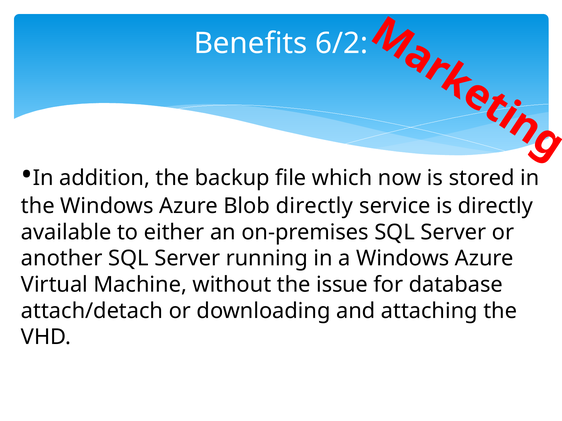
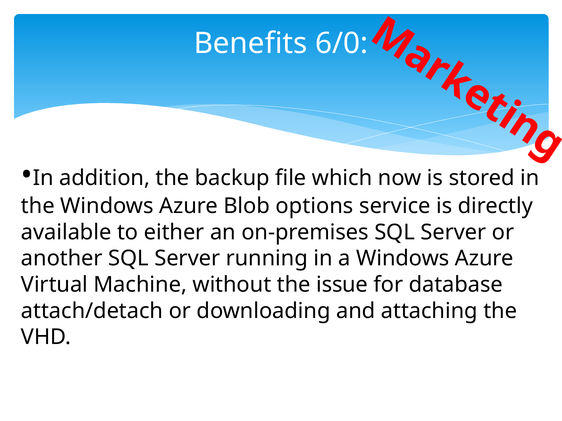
6/2: 6/2 -> 6/0 (342, 44)
Blob directly: directly -> options (314, 206)
